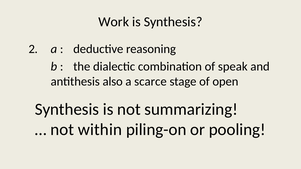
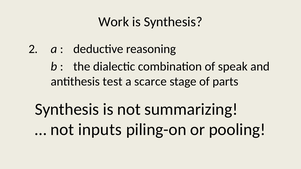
also: also -> test (113, 82)
open: open -> parts (225, 82)
within: within -> inputs (100, 130)
